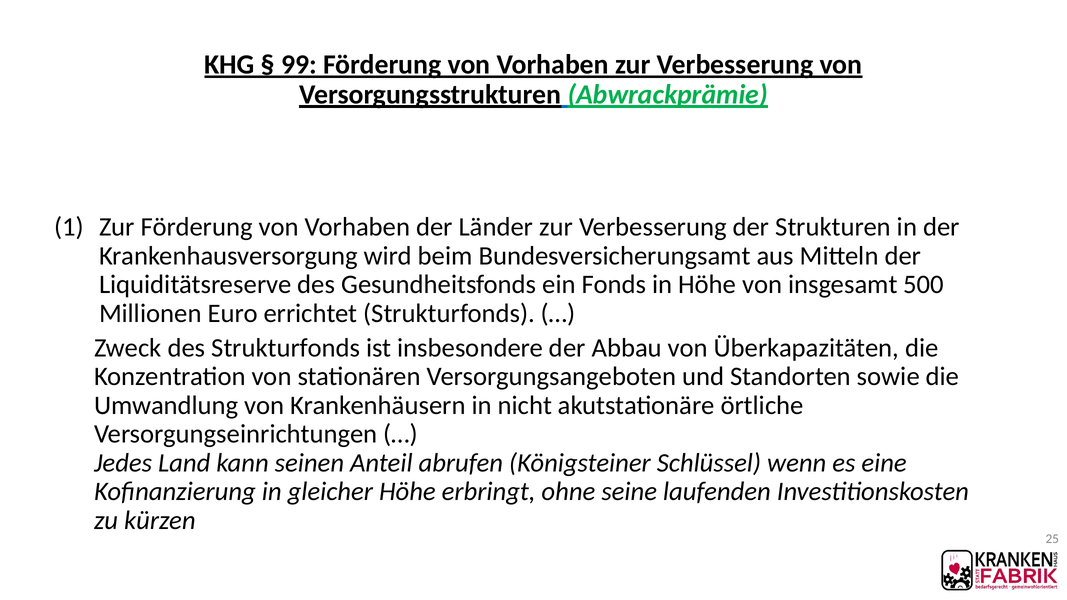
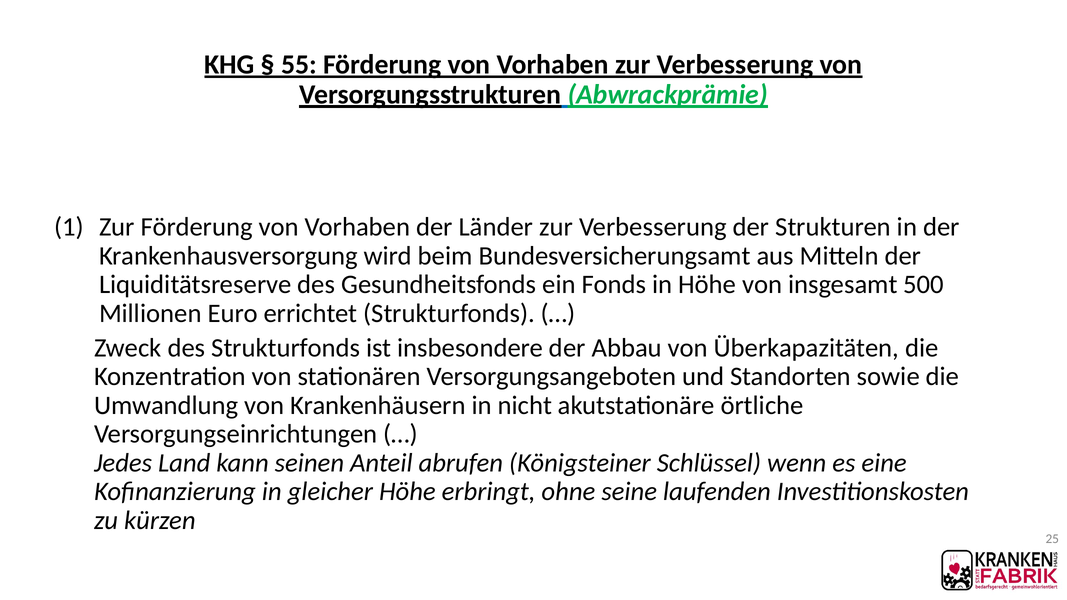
99: 99 -> 55 (299, 65)
